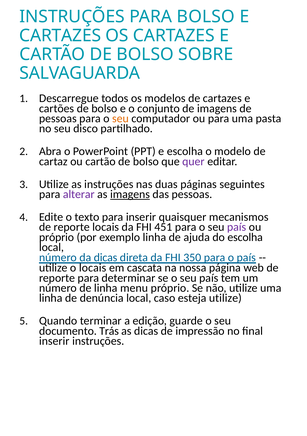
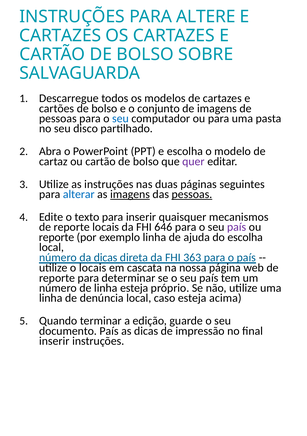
PARA BOLSO: BOLSO -> ALTERE (206, 17)
seu colour: orange -> blue (120, 118)
alterar colour: purple -> blue (79, 194)
pessoas underline: none -> present (192, 194)
451: 451 -> 646 (163, 227)
próprio: próprio -> reporte (57, 237)
350: 350 -> 363 (192, 257)
linha menu: menu -> esteja (134, 288)
esteja utilize: utilize -> acima (225, 298)
documento Trás: Trás -> País (109, 331)
